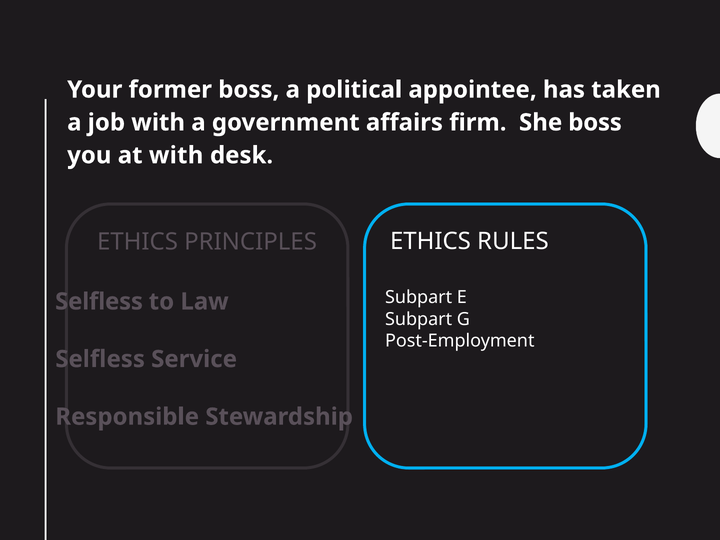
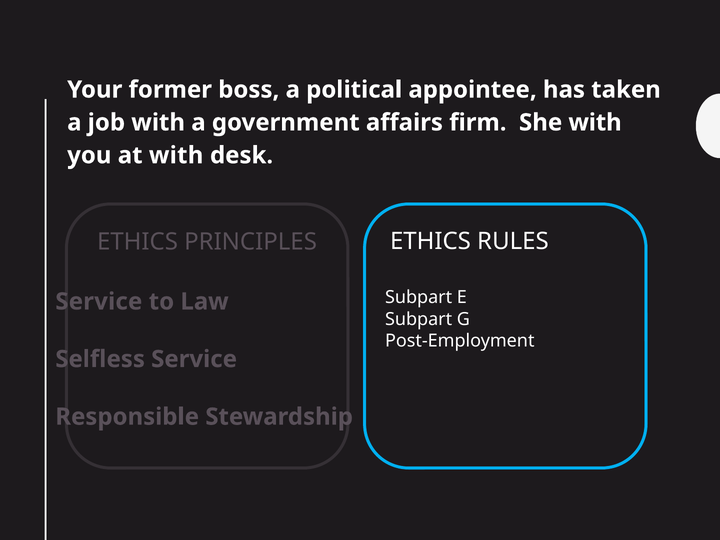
She boss: boss -> with (595, 123)
Selfless: Selfless -> Service (99, 302)
